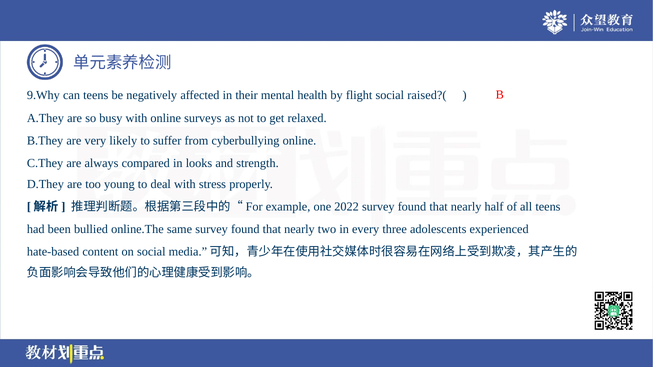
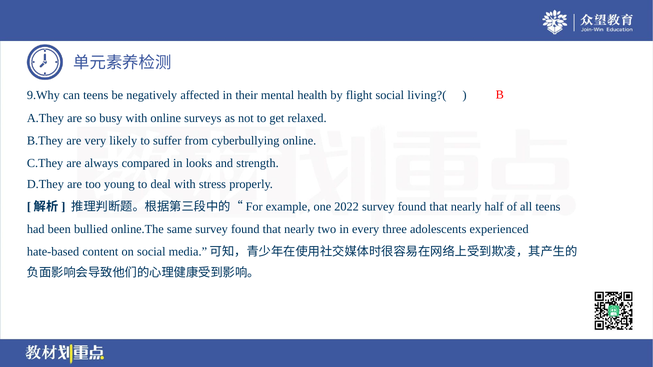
raised?(: raised?( -> living?( (427, 95)
